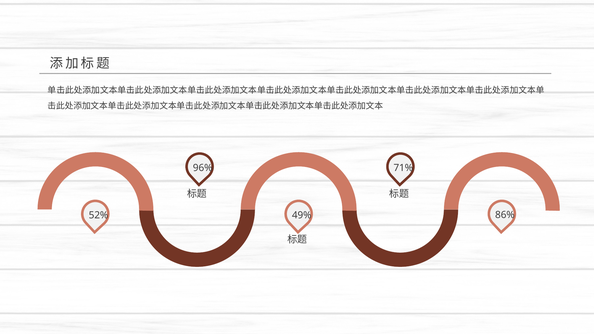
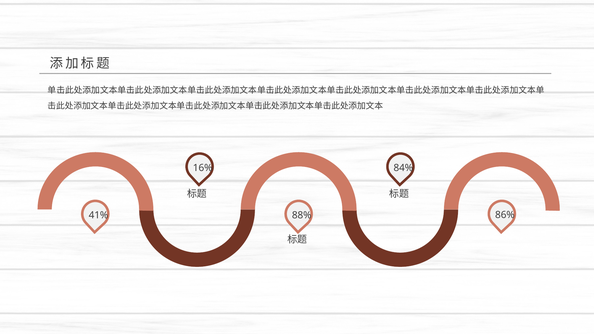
96%: 96% -> 16% (203, 168)
71%: 71% -> 84% (403, 168)
52%: 52% -> 41% (98, 215)
49%: 49% -> 88% (302, 215)
